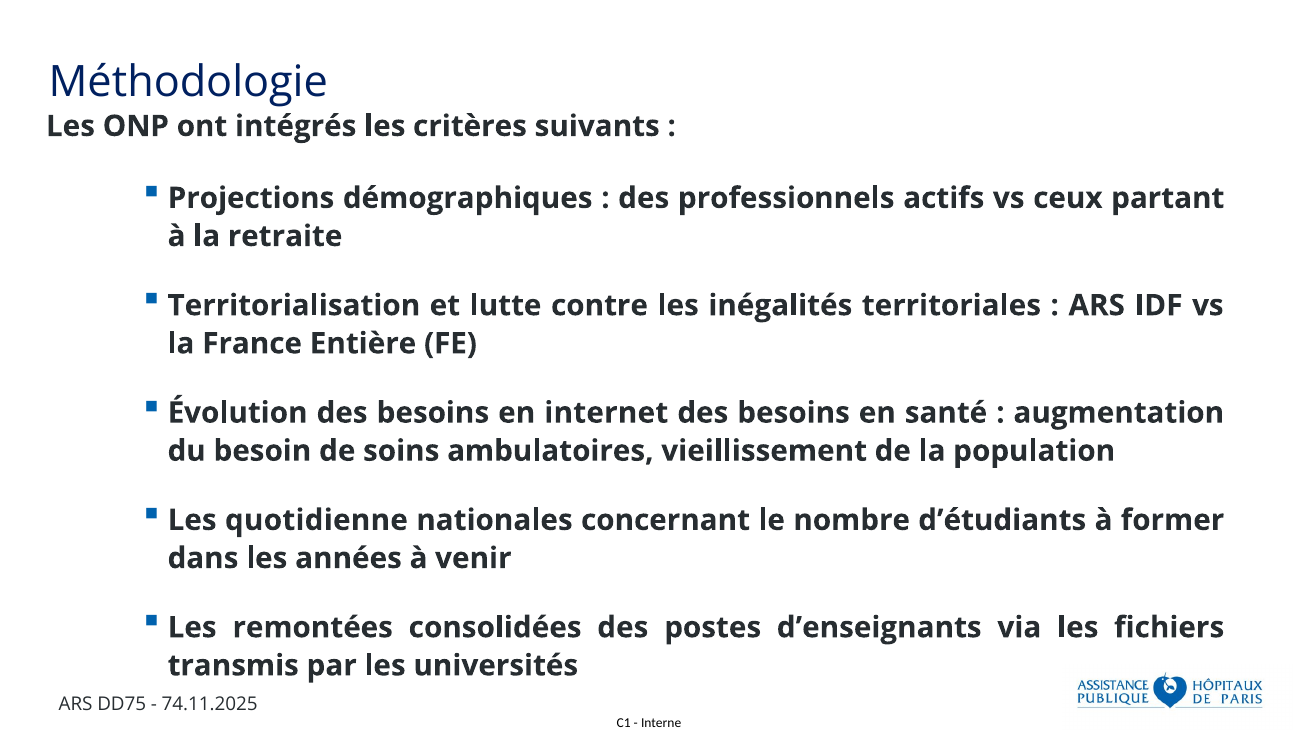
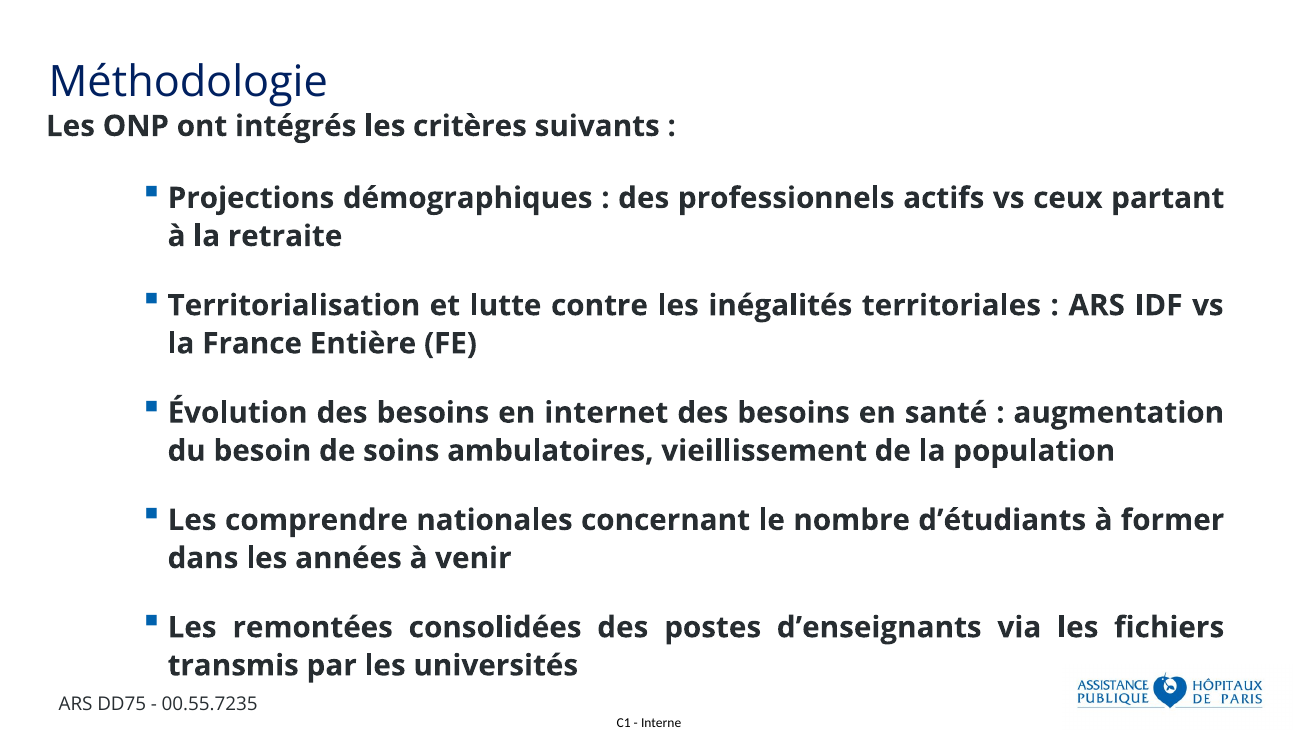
quotidienne: quotidienne -> comprendre (316, 520)
74.11.2025: 74.11.2025 -> 00.55.7235 (210, 704)
